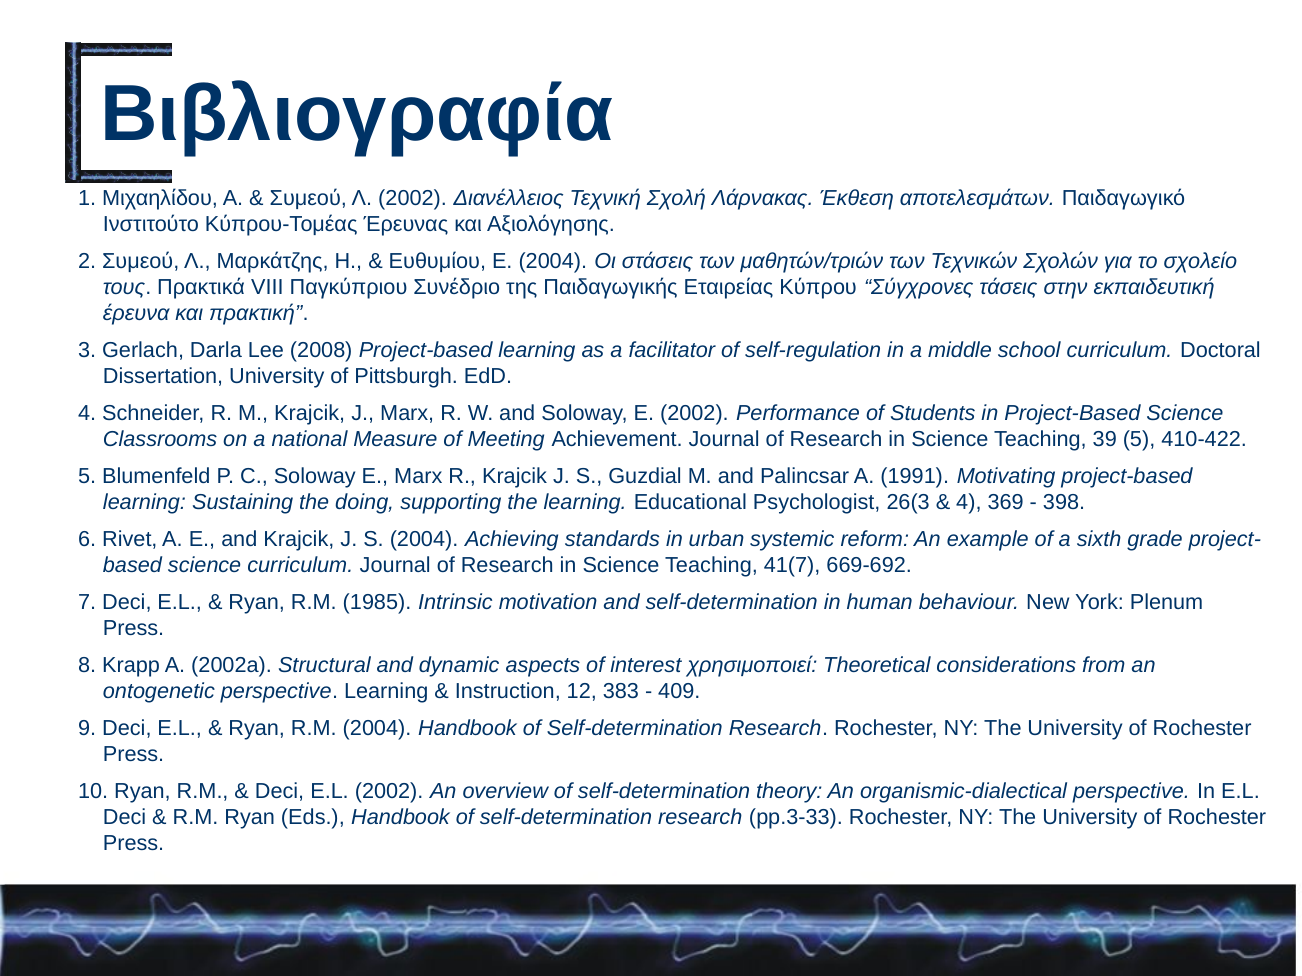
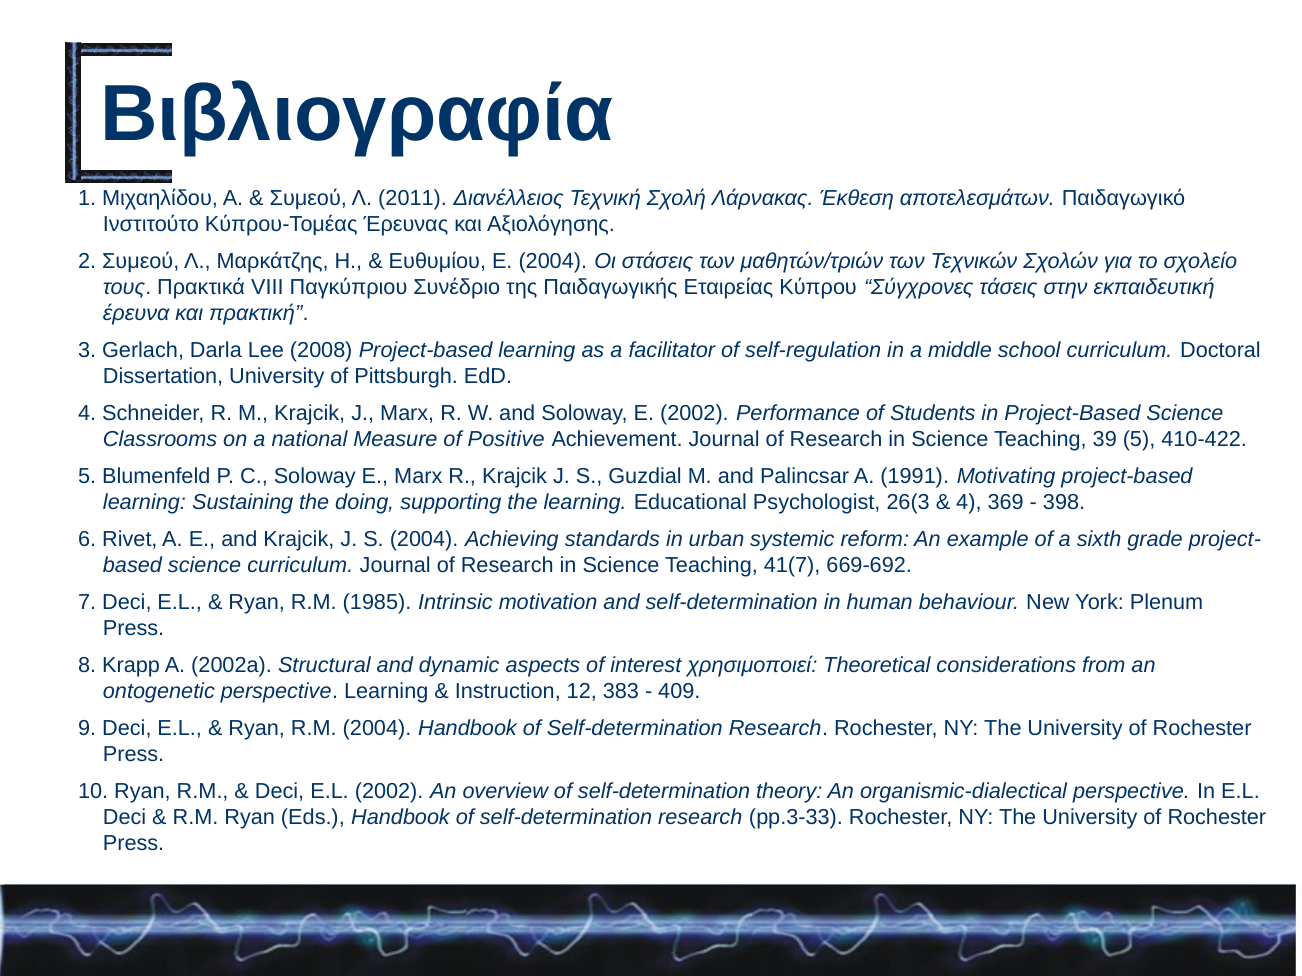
Λ 2002: 2002 -> 2011 (413, 199)
Meeting: Meeting -> Positive (506, 440)
